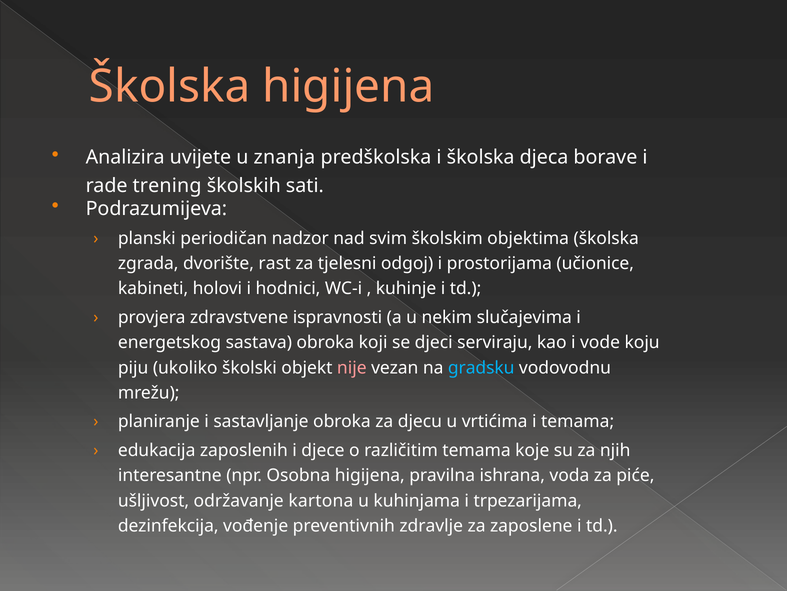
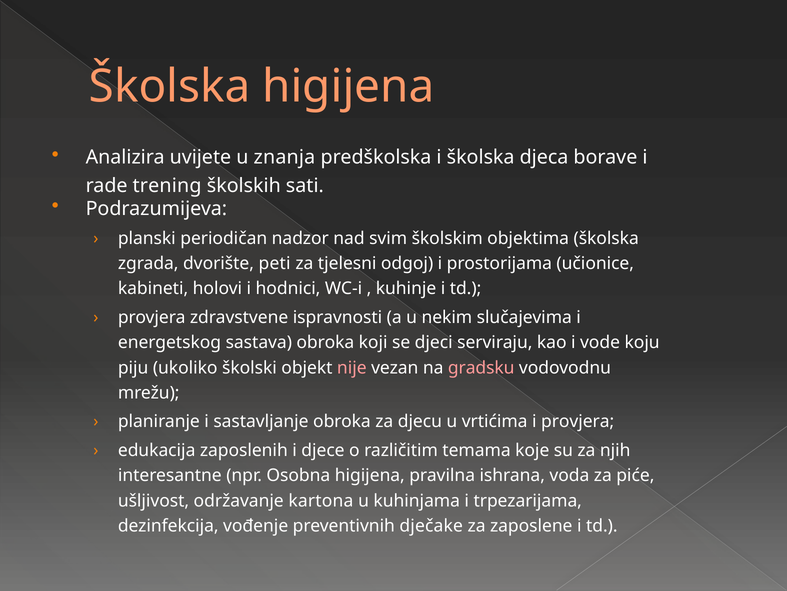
rast: rast -> peti (275, 263)
gradsku colour: light blue -> pink (481, 367)
i temama: temama -> provjera (578, 421)
zdravlje: zdravlje -> dječake (431, 525)
